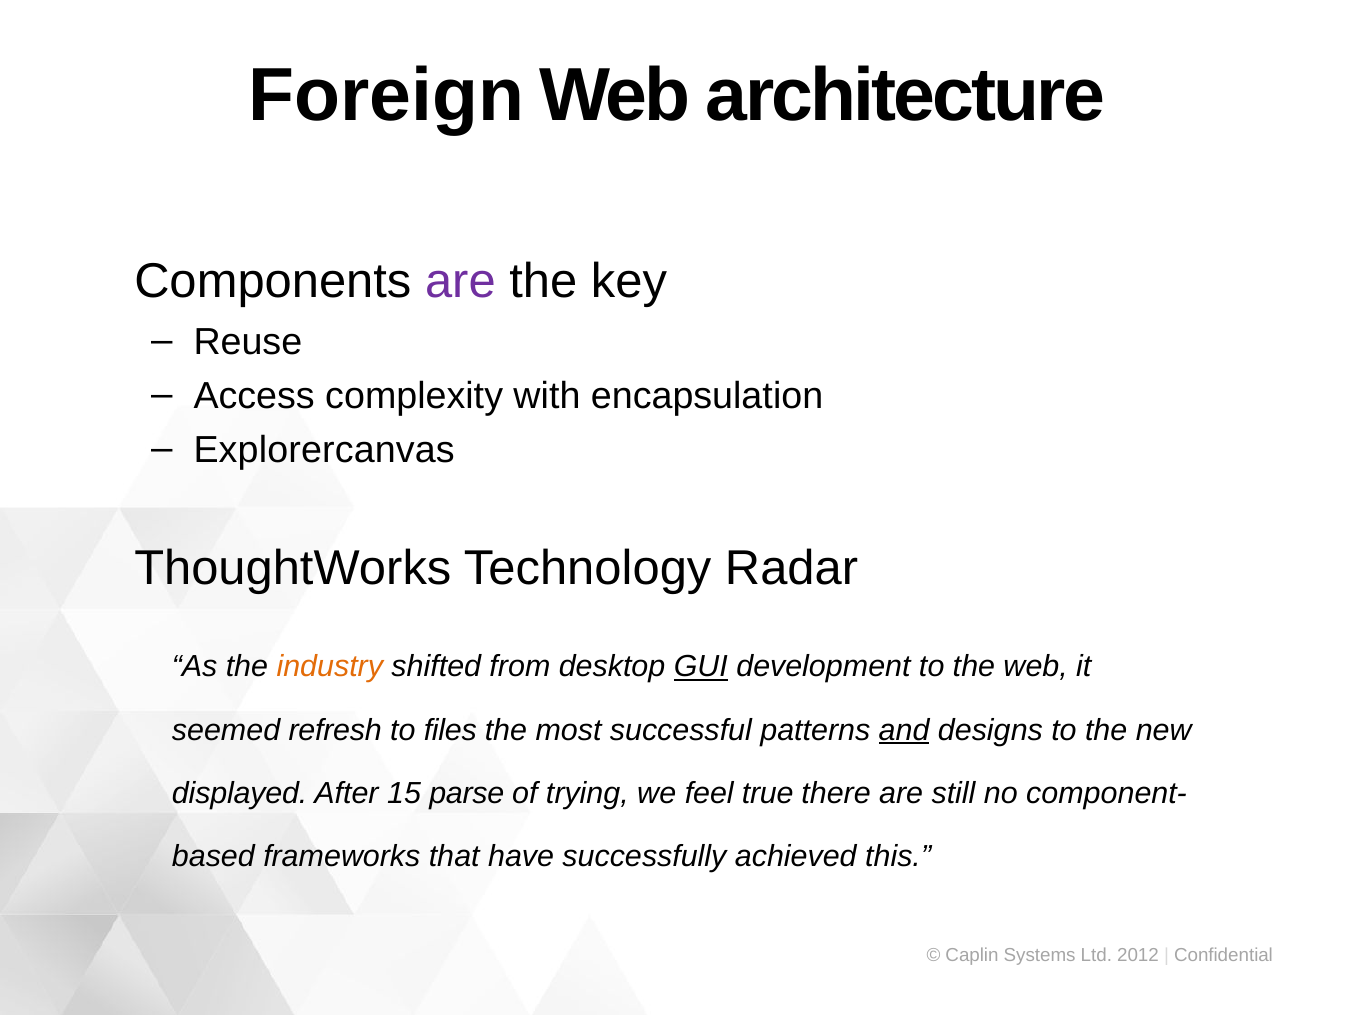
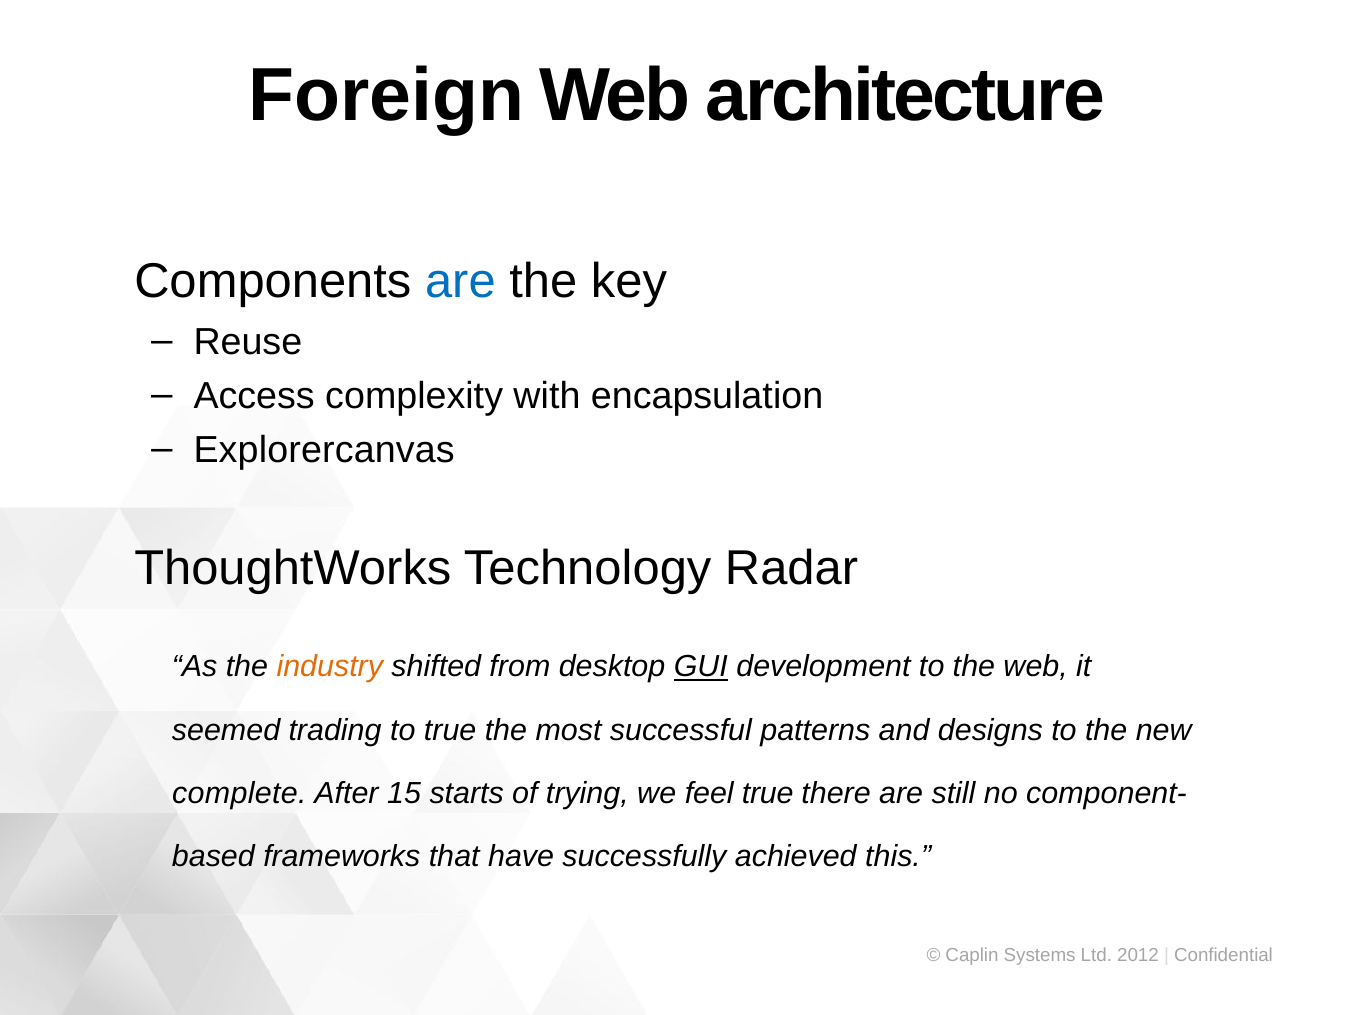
are colour: purple -> blue (460, 282)
refresh: refresh -> trading (335, 730)
to files: files -> true (450, 730)
and underline: present -> none (904, 730)
displayed: displayed -> complete (239, 794)
parse: parse -> starts (467, 794)
